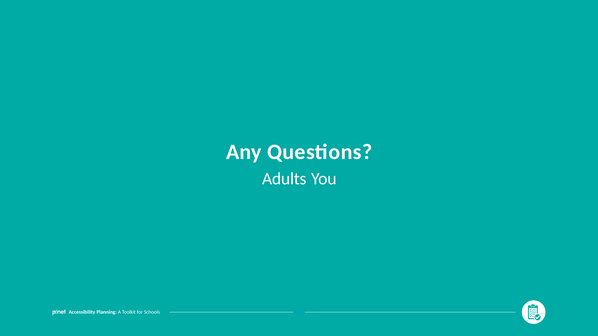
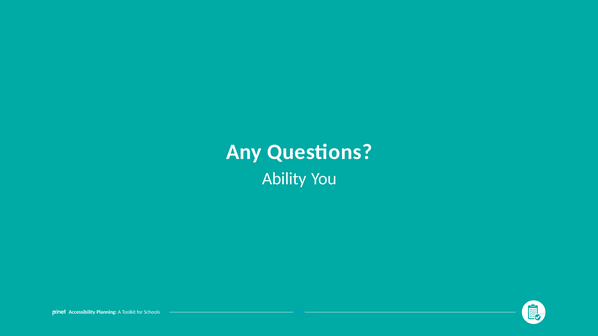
Adults: Adults -> Ability (284, 179)
